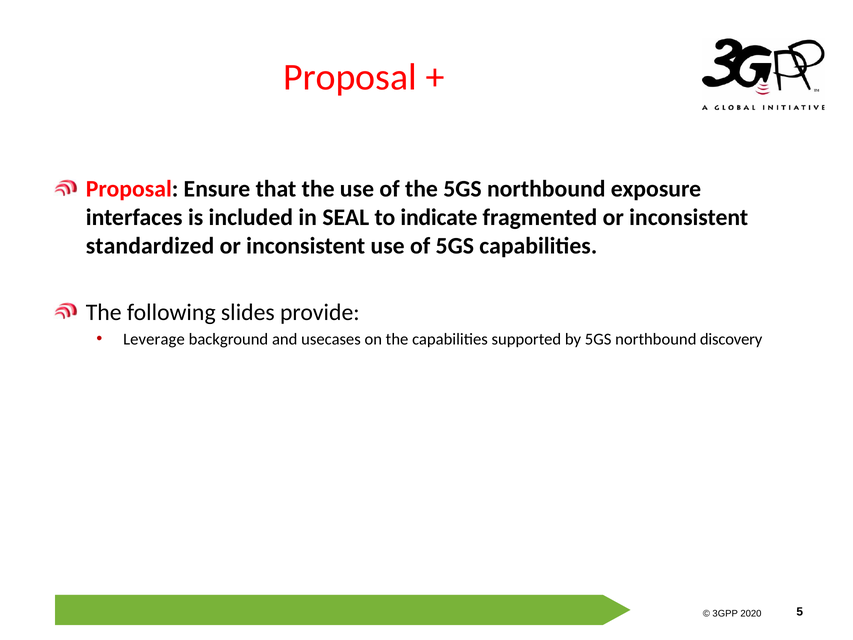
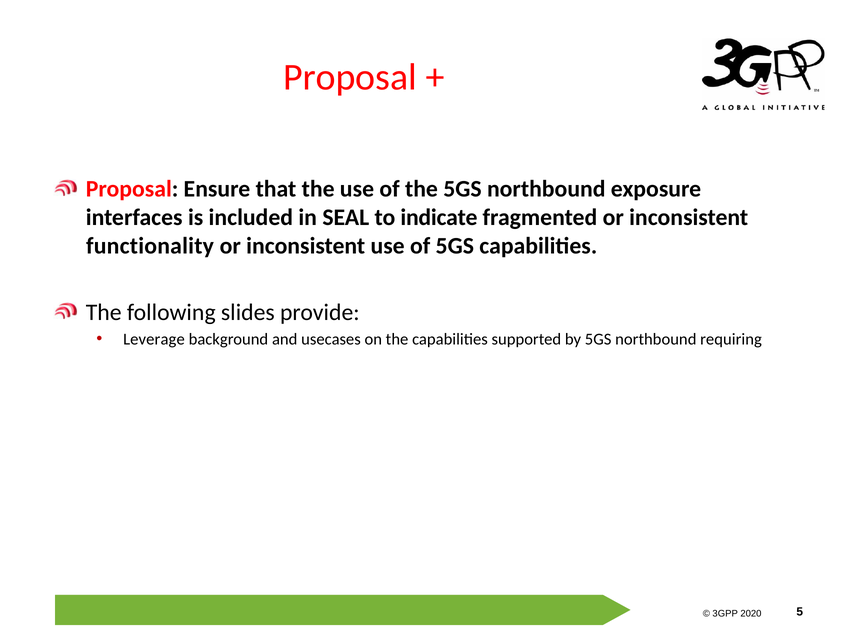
standardized: standardized -> functionality (150, 246)
discovery: discovery -> requiring (731, 339)
